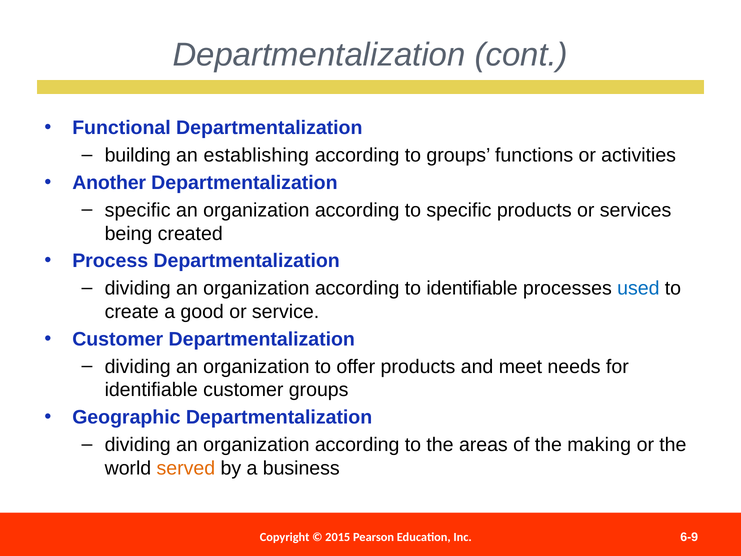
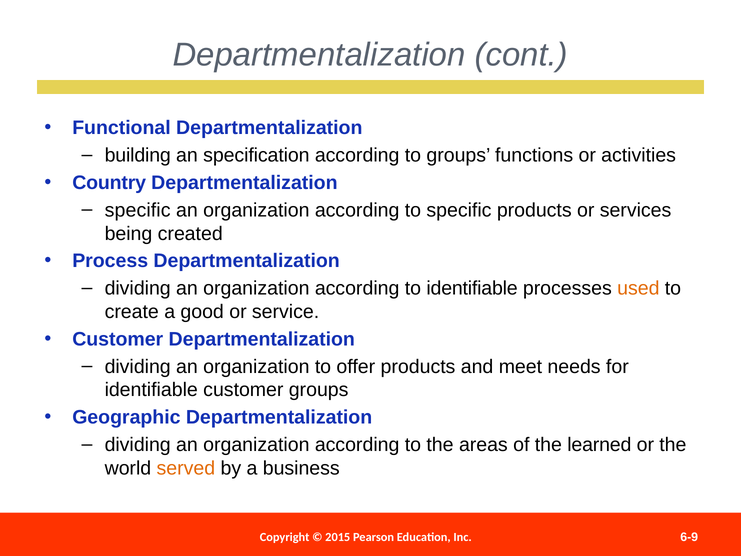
establishing: establishing -> specification (256, 155)
Another: Another -> Country (109, 183)
used colour: blue -> orange (638, 288)
making: making -> learned (599, 445)
